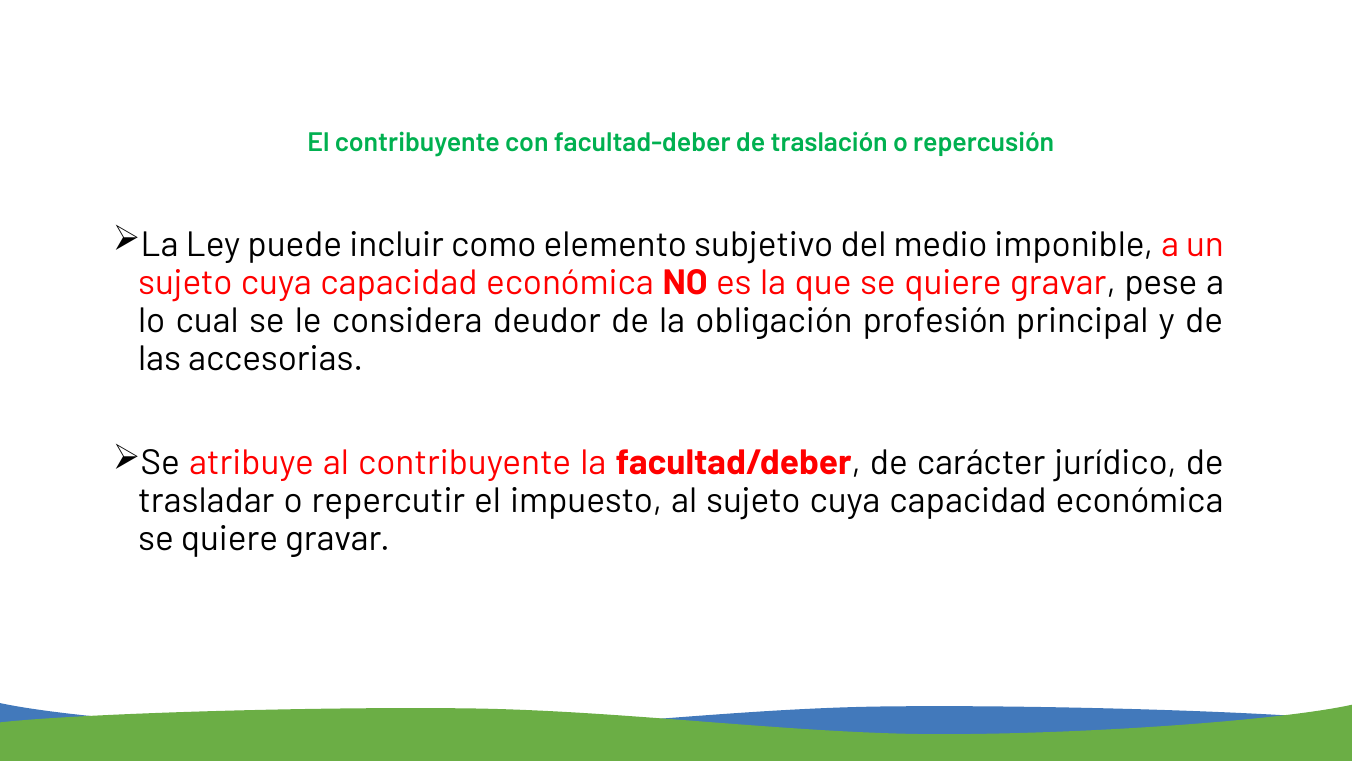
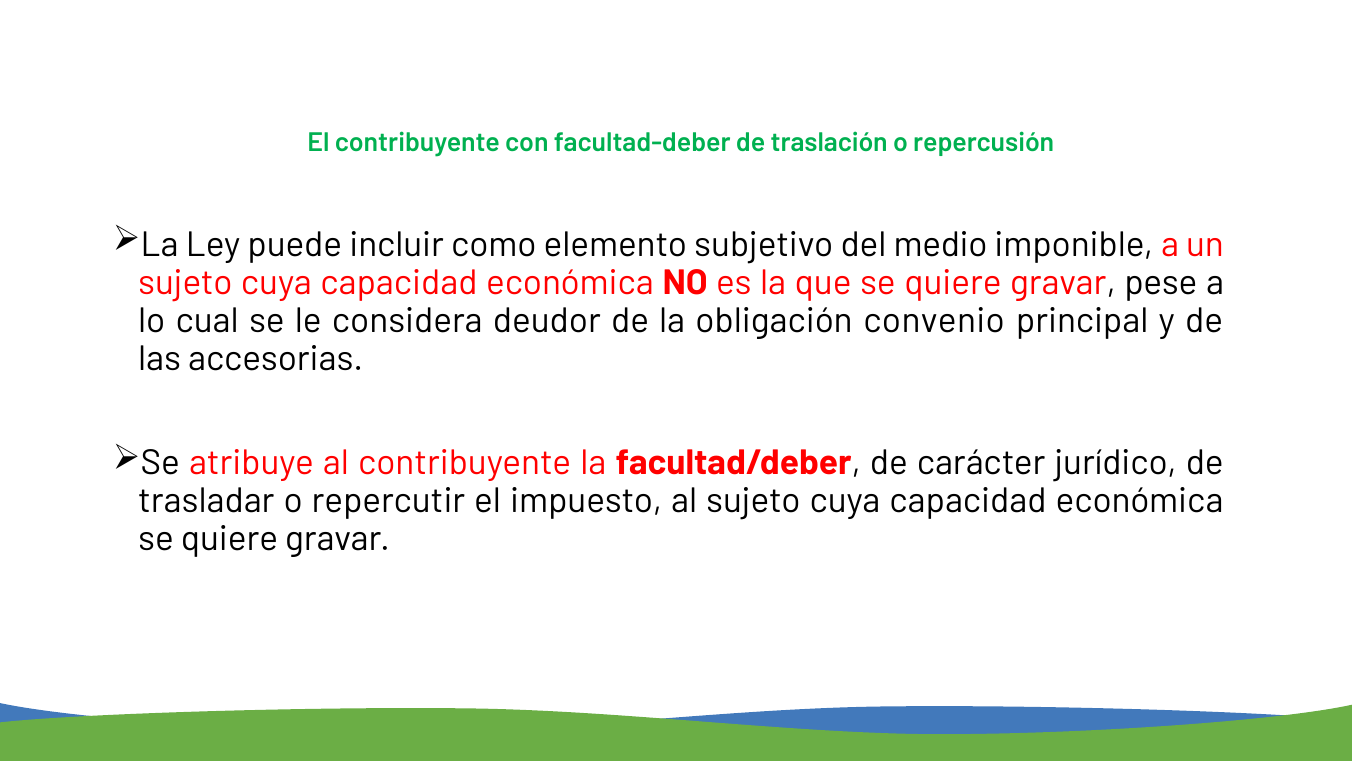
profesión: profesión -> convenio (934, 320)
